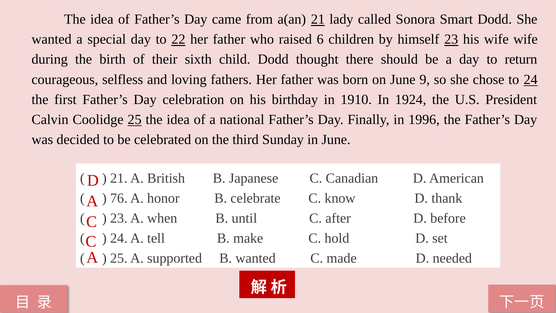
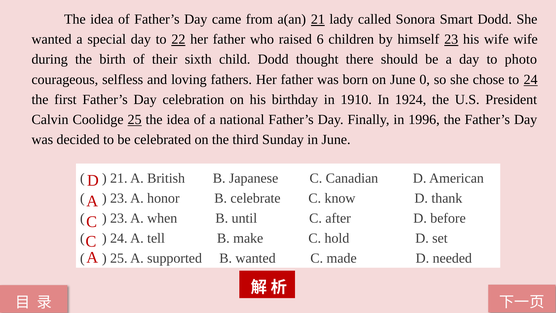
return: return -> photo (521, 59)
9: 9 -> 0 (425, 79)
76: 76 -> 23 (119, 198)
